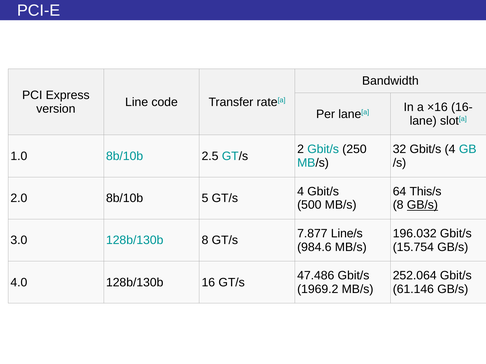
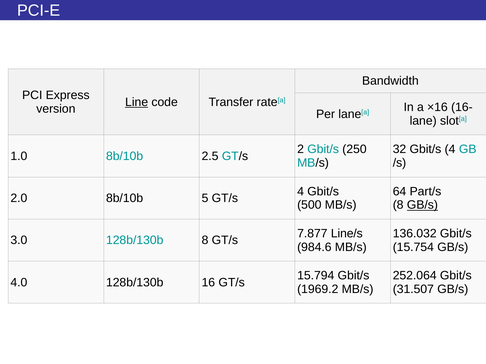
Line underline: none -> present (137, 102)
This/s: This/s -> Part/s (425, 192)
196.032: 196.032 -> 136.032 (415, 234)
47.486: 47.486 -> 15.794 (316, 276)
61.146: 61.146 -> 31.507 (413, 290)
